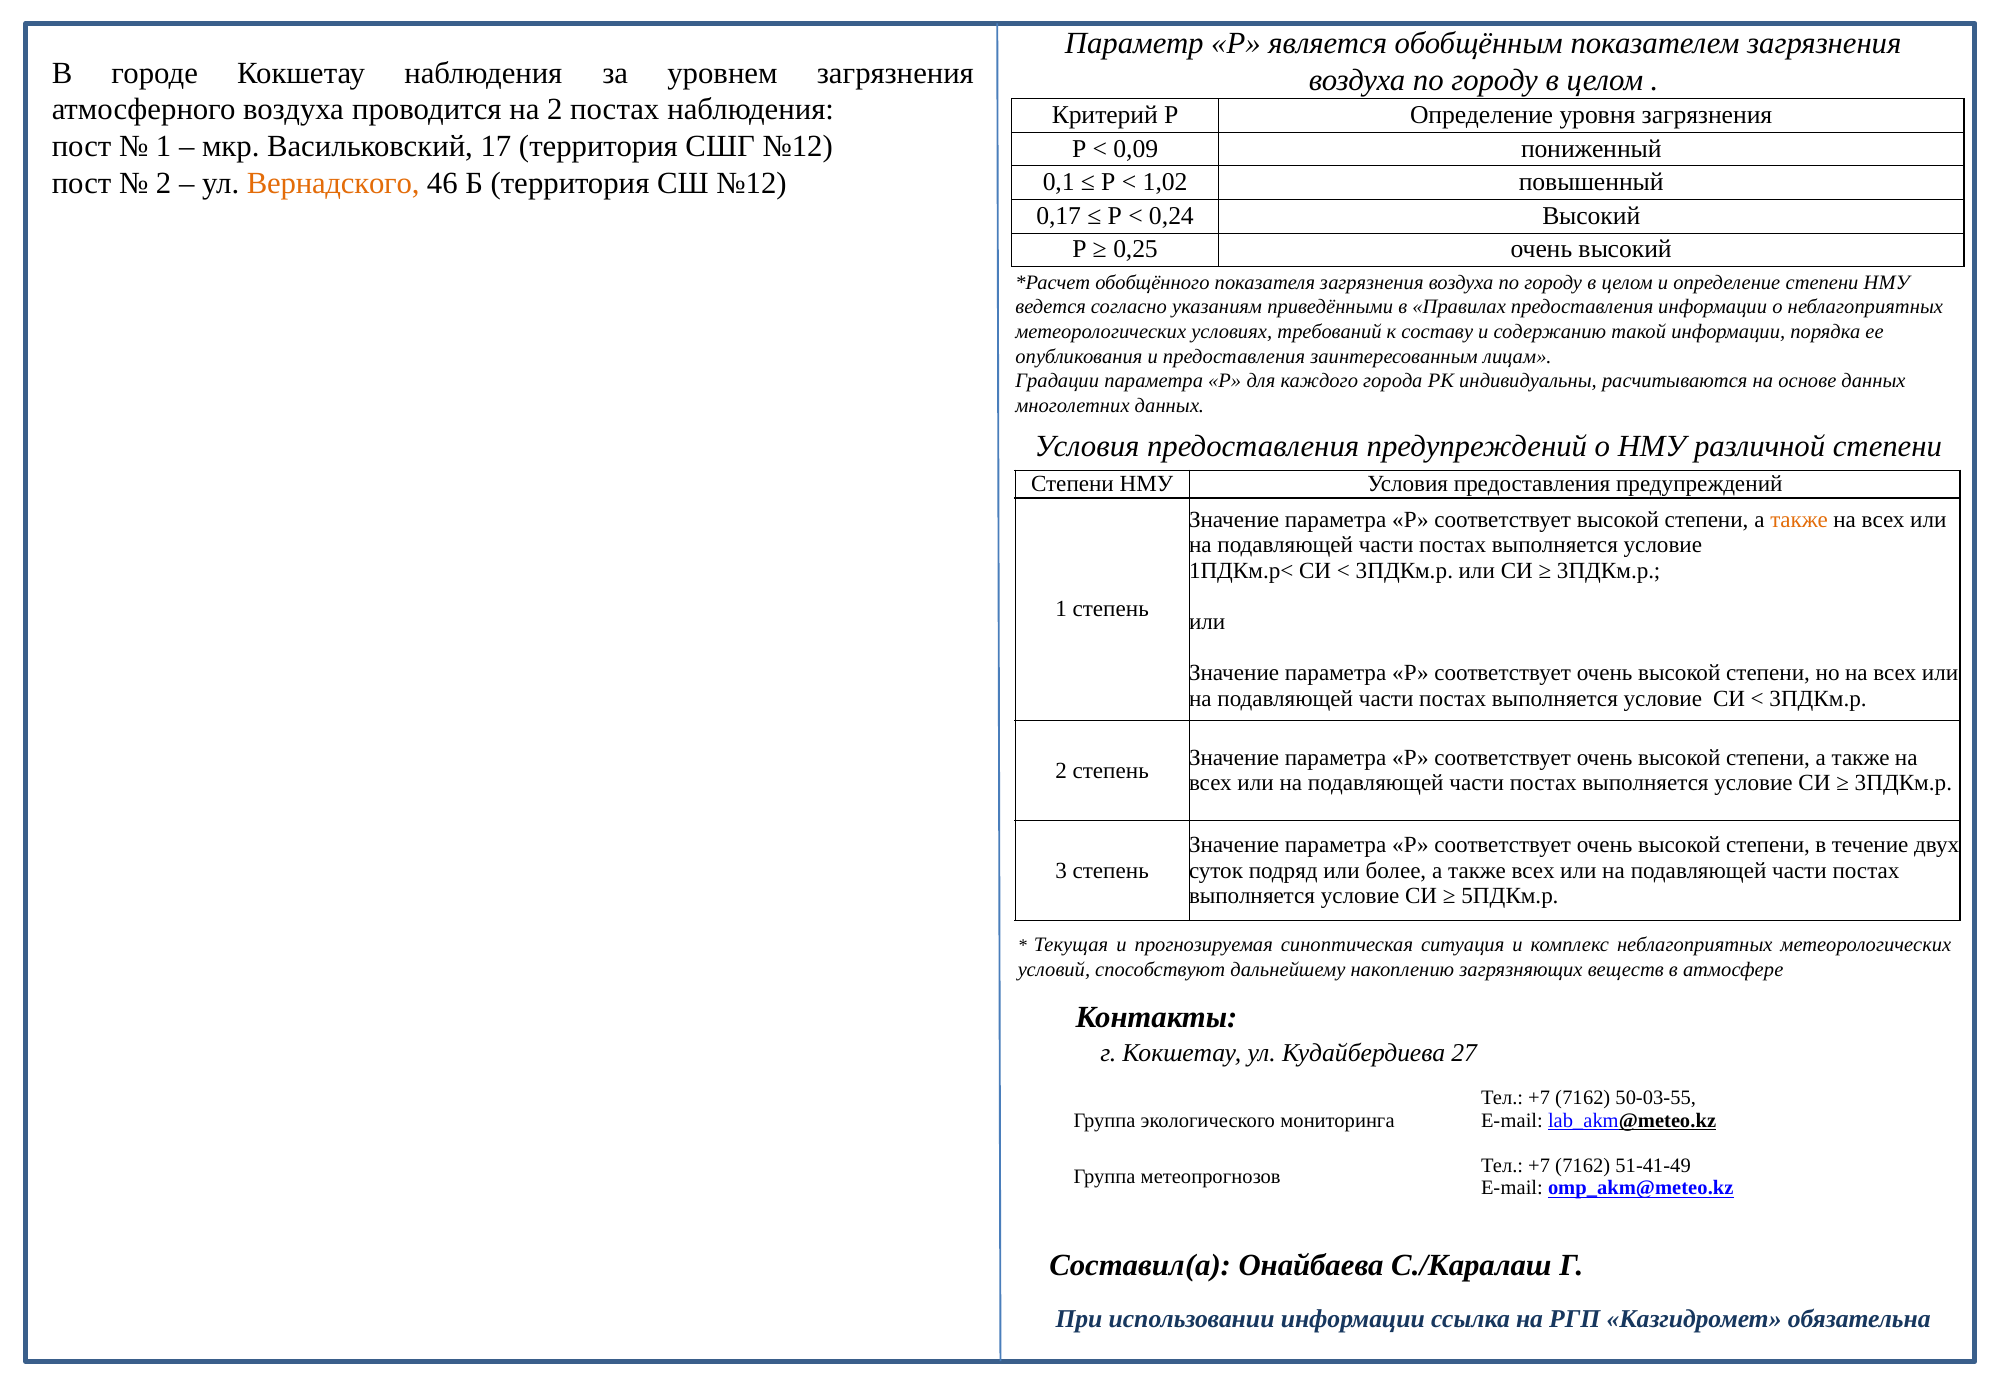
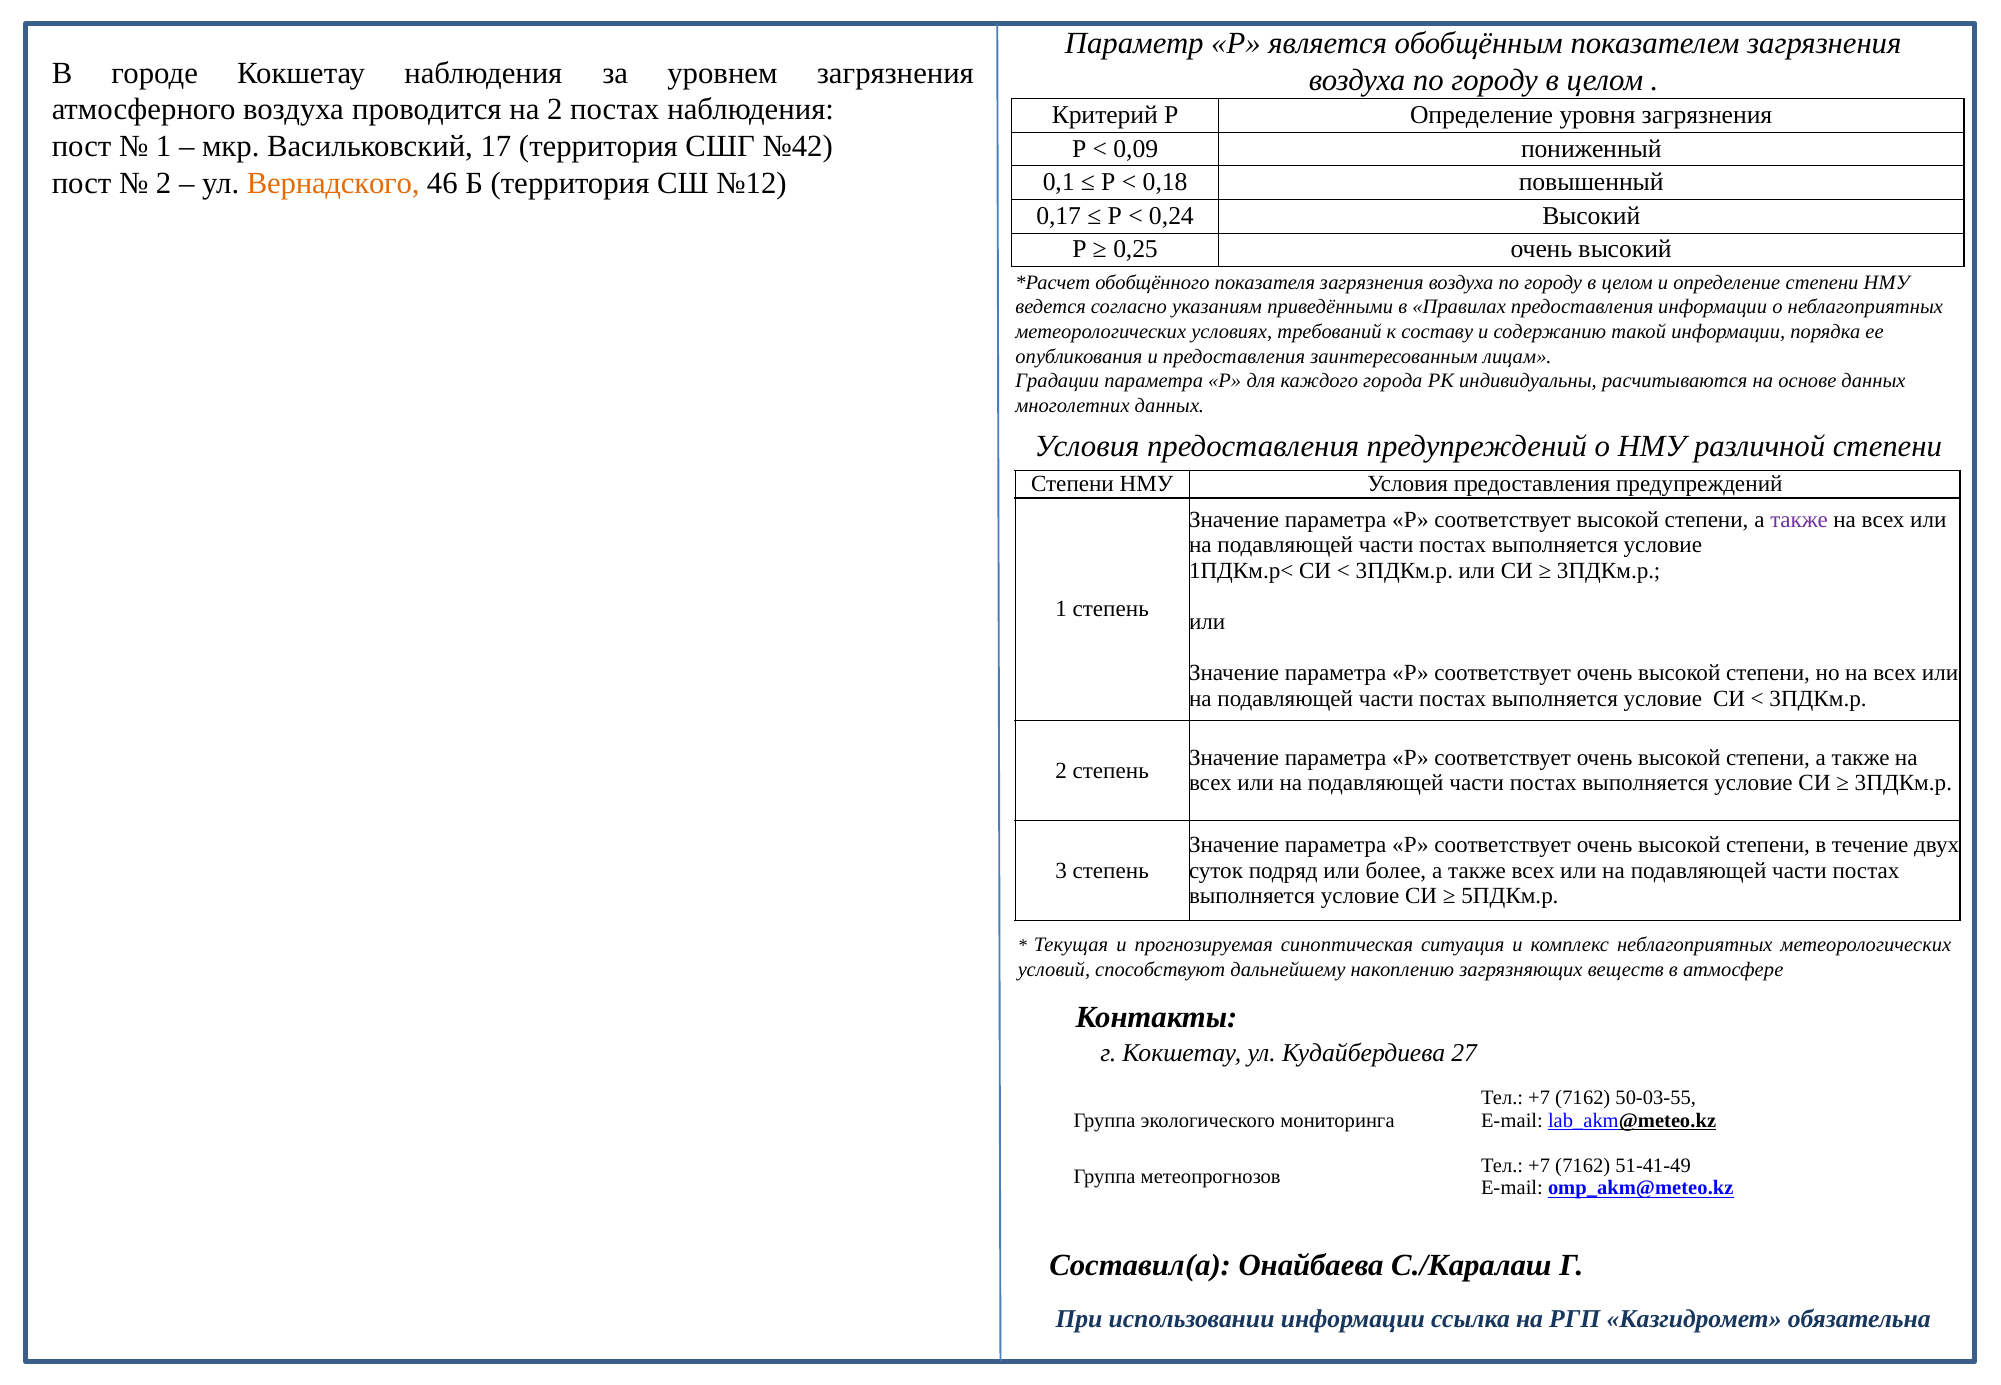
СШГ №12: №12 -> №42 (798, 147)
1,02: 1,02 -> 0,18 (1165, 182)
также colour: orange -> purple (1799, 520)
